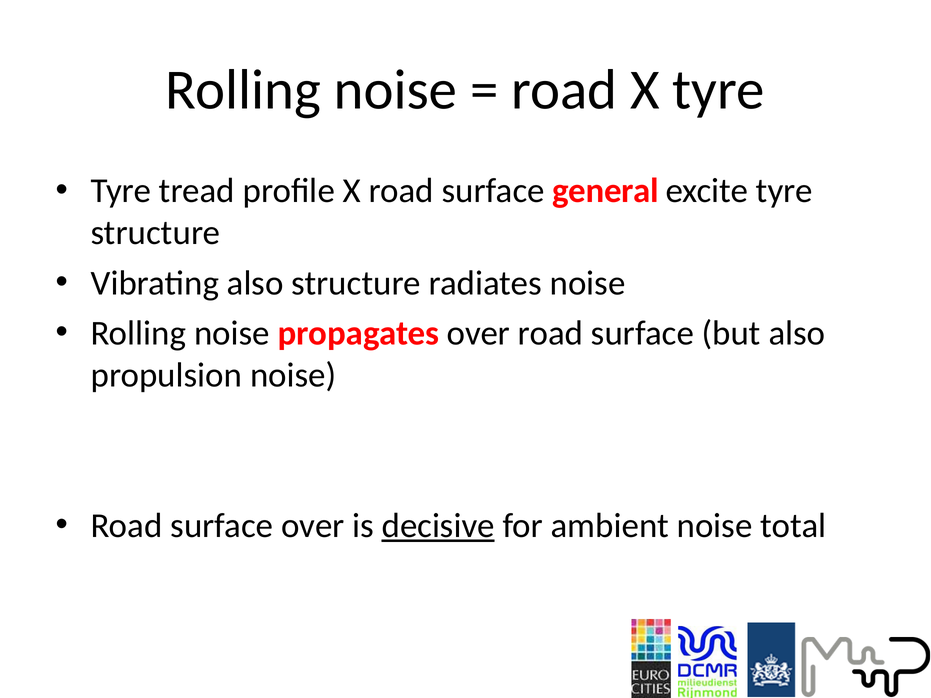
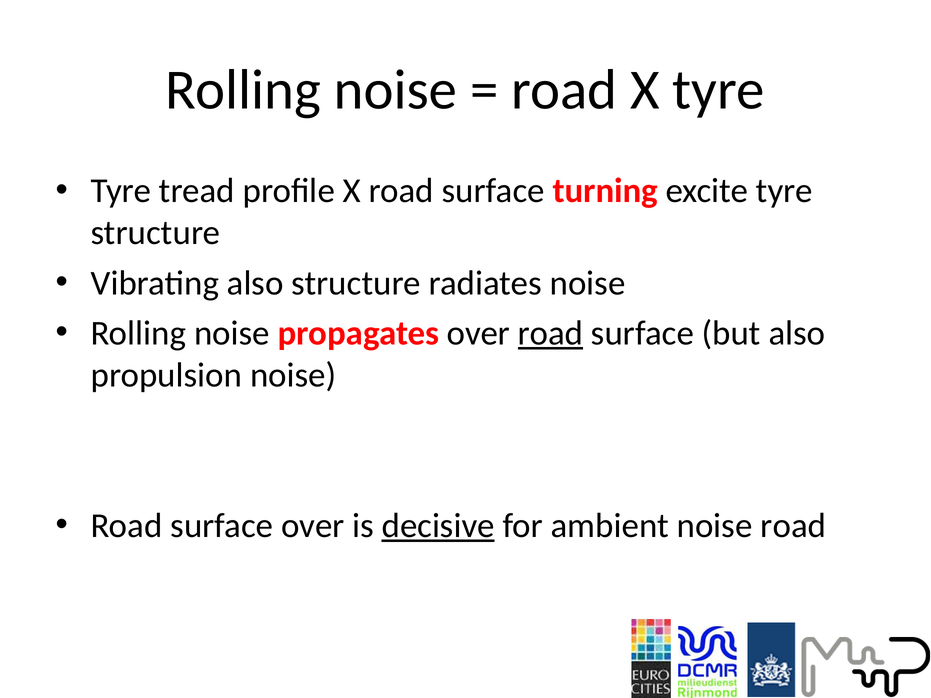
general: general -> turning (605, 191)
road underline: none -> present (551, 333)
noise total: total -> road (793, 526)
